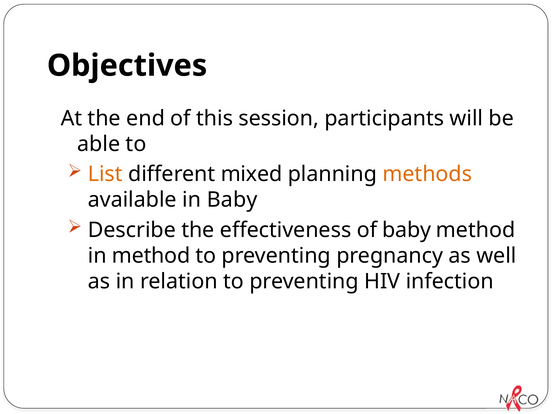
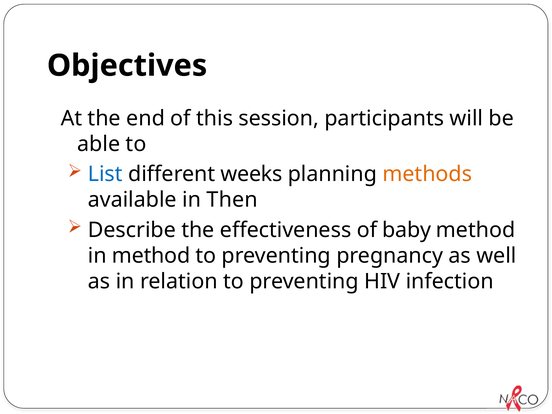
List colour: orange -> blue (105, 174)
mixed: mixed -> weeks (252, 174)
in Baby: Baby -> Then (232, 200)
